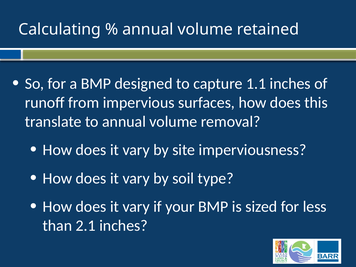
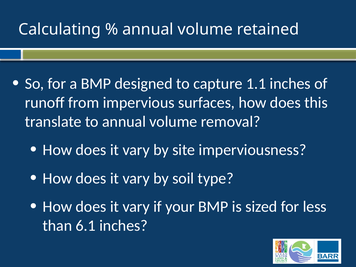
2.1: 2.1 -> 6.1 (86, 226)
